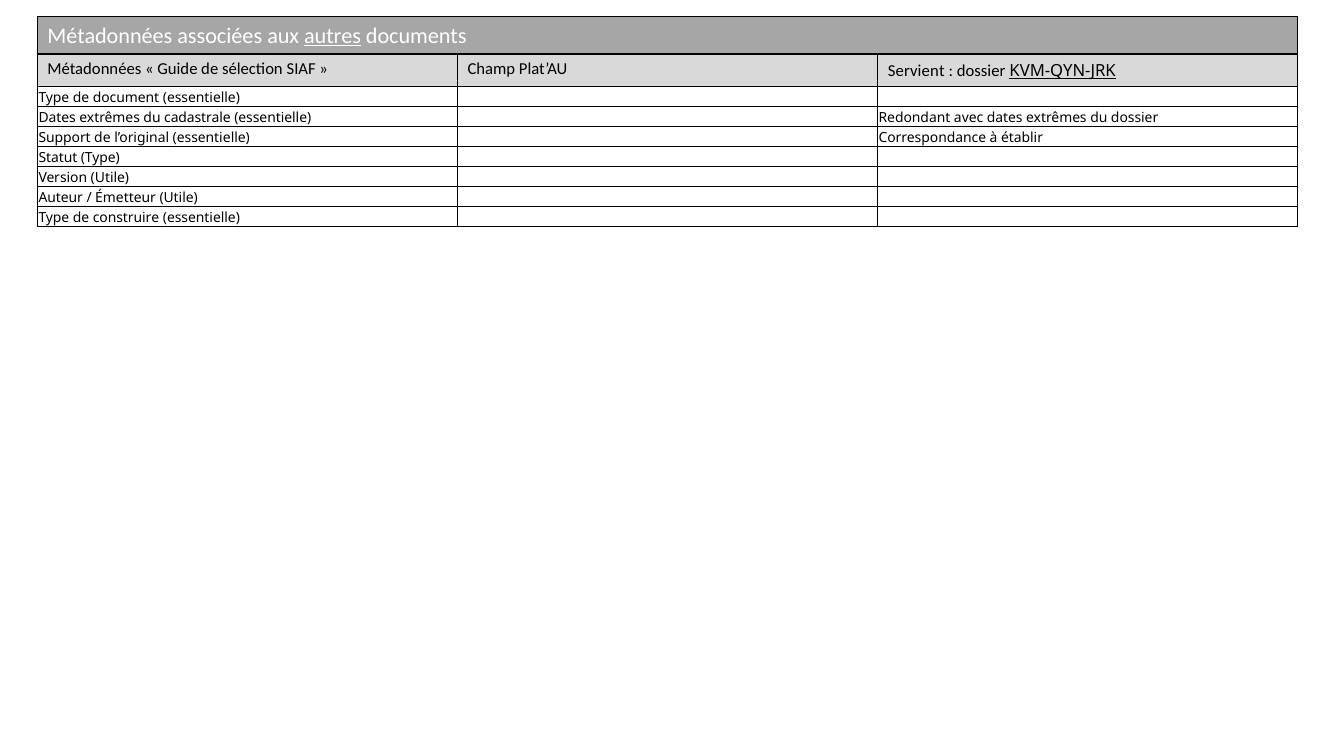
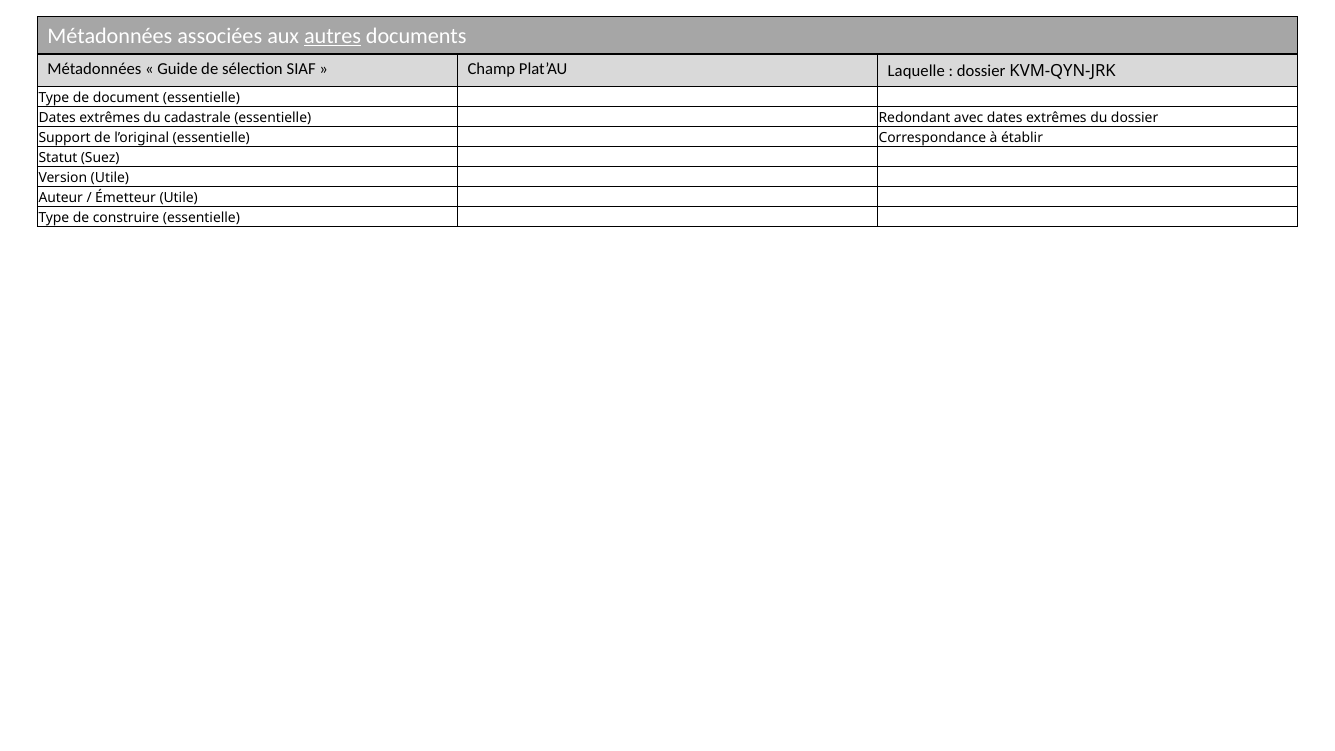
Servient: Servient -> Laquelle (916, 71)
KVM-QYN-JRK underline: present -> none (1063, 71)
Statut Type: Type -> Suez (100, 158)
